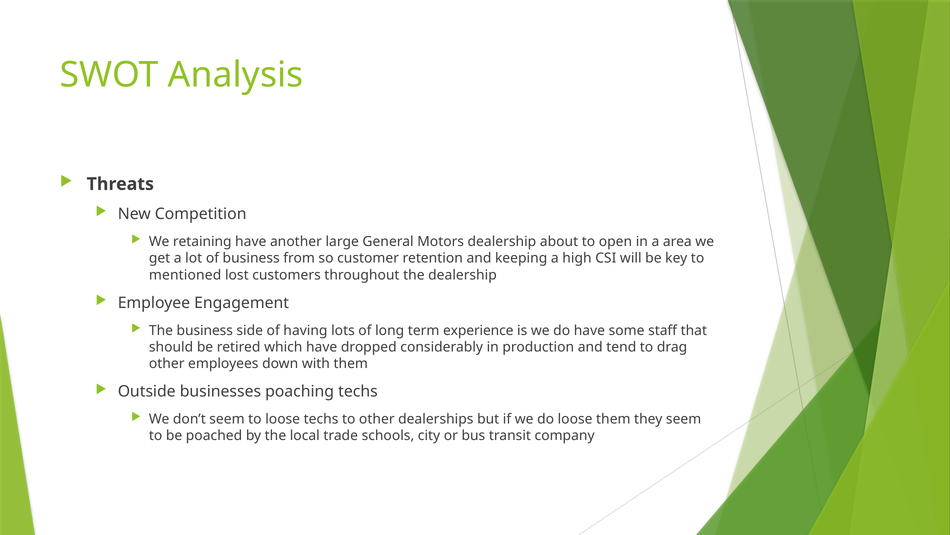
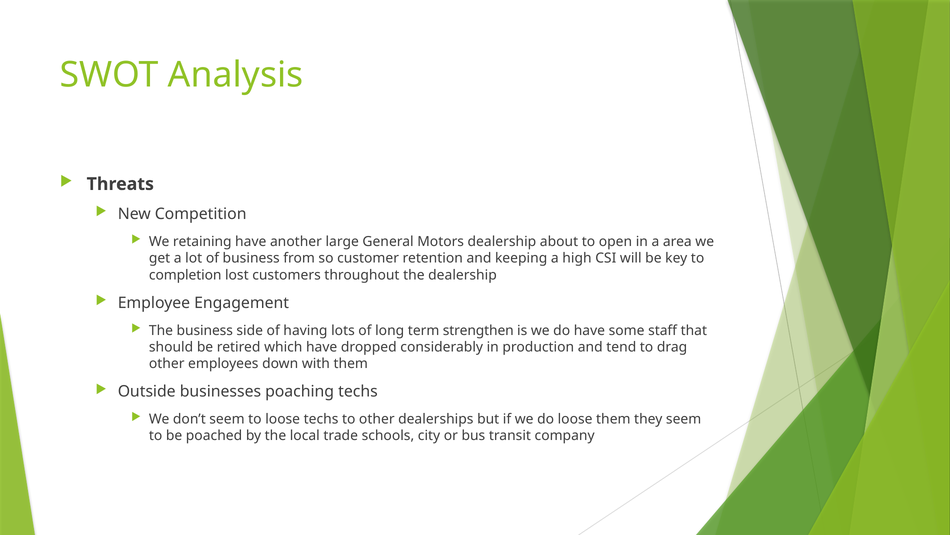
mentioned: mentioned -> completion (185, 275)
experience: experience -> strengthen (478, 330)
